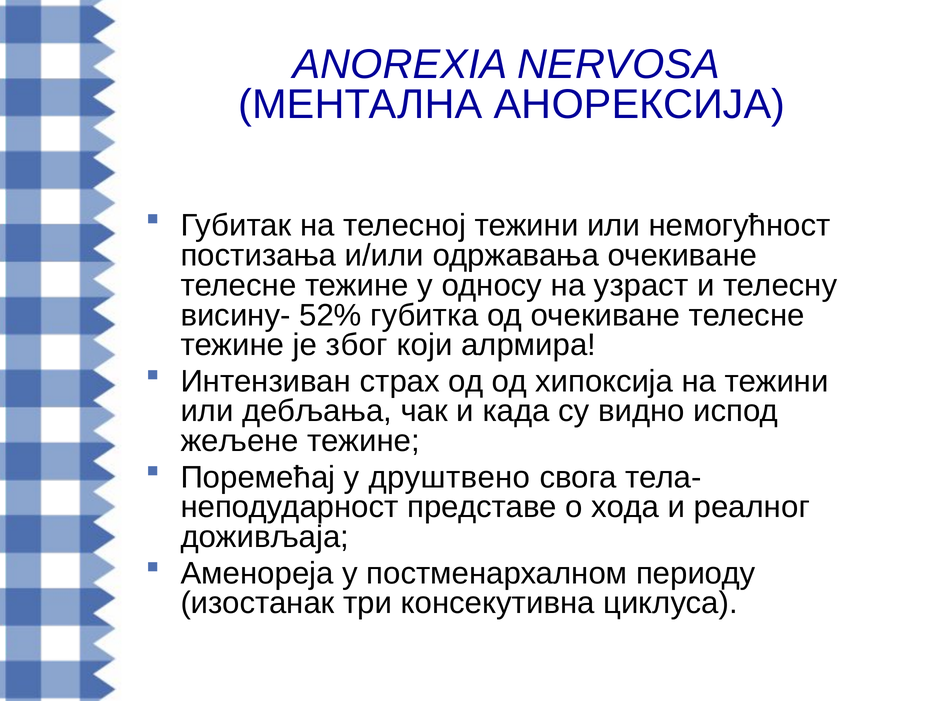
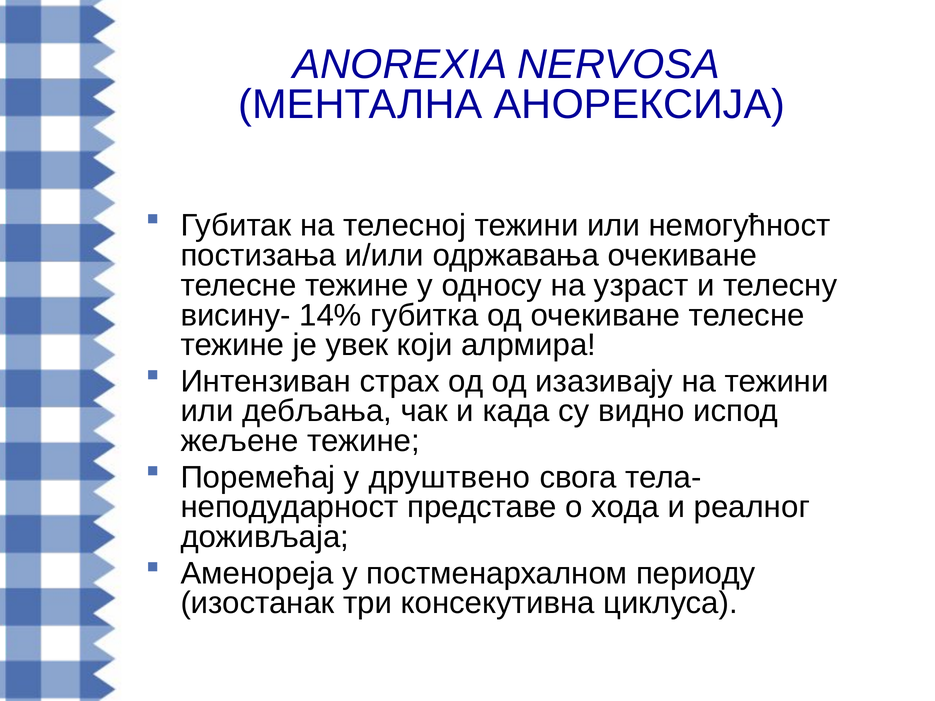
52%: 52% -> 14% (331, 315)
због: због -> увек (357, 345)
хипоксија: хипоксија -> изазивају (604, 381)
